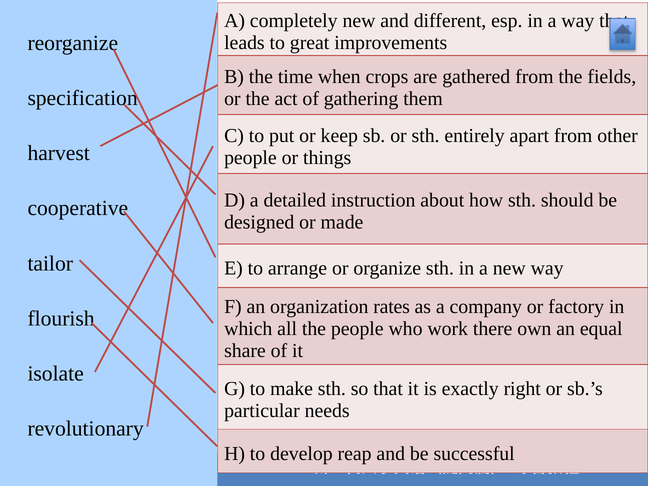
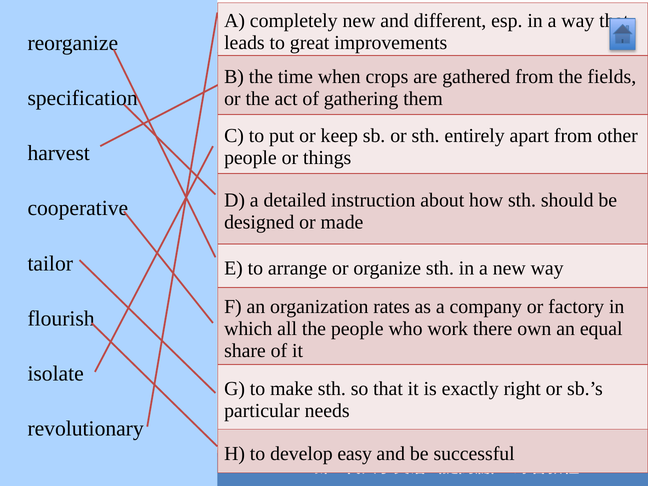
reap: reap -> easy (355, 454)
